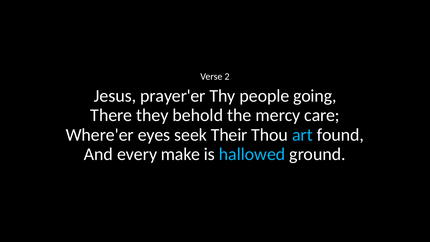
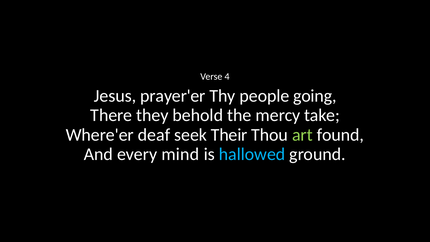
2: 2 -> 4 (227, 77)
care: care -> take (322, 115)
eyes: eyes -> deaf (154, 135)
art colour: light blue -> light green (302, 135)
make: make -> mind (180, 154)
